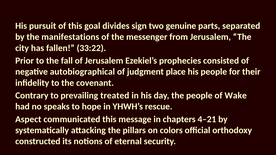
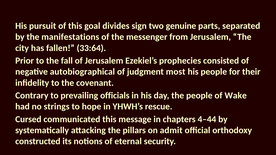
33:22: 33:22 -> 33:64 (91, 48)
place: place -> most (176, 72)
treated: treated -> officials (115, 96)
speaks: speaks -> strings (57, 107)
Aspect: Aspect -> Cursed (28, 119)
4–21: 4–21 -> 4–44 (207, 119)
colors: colors -> admit (171, 131)
